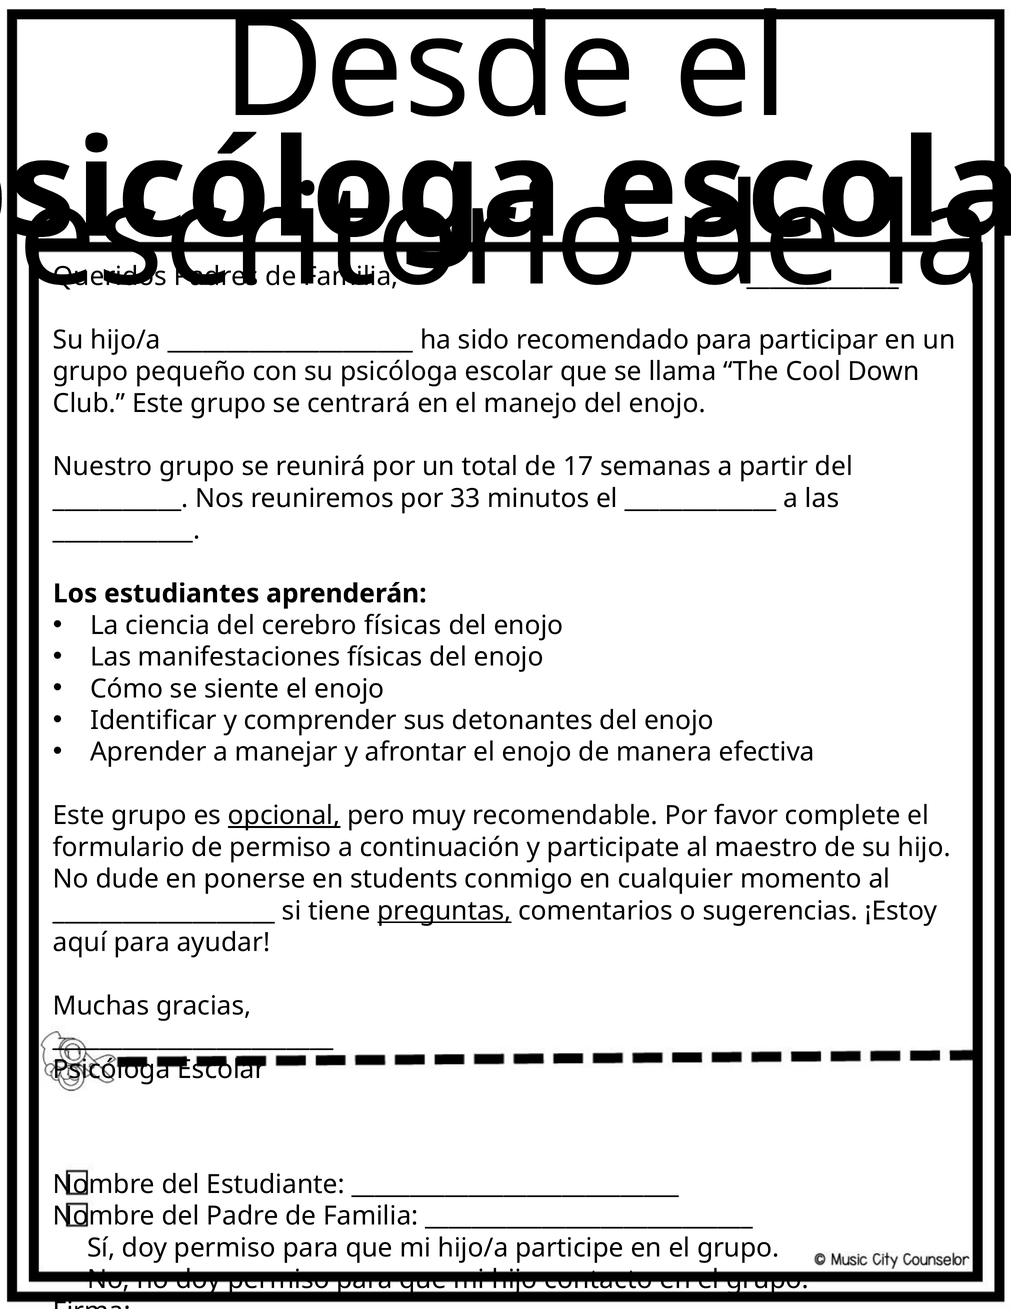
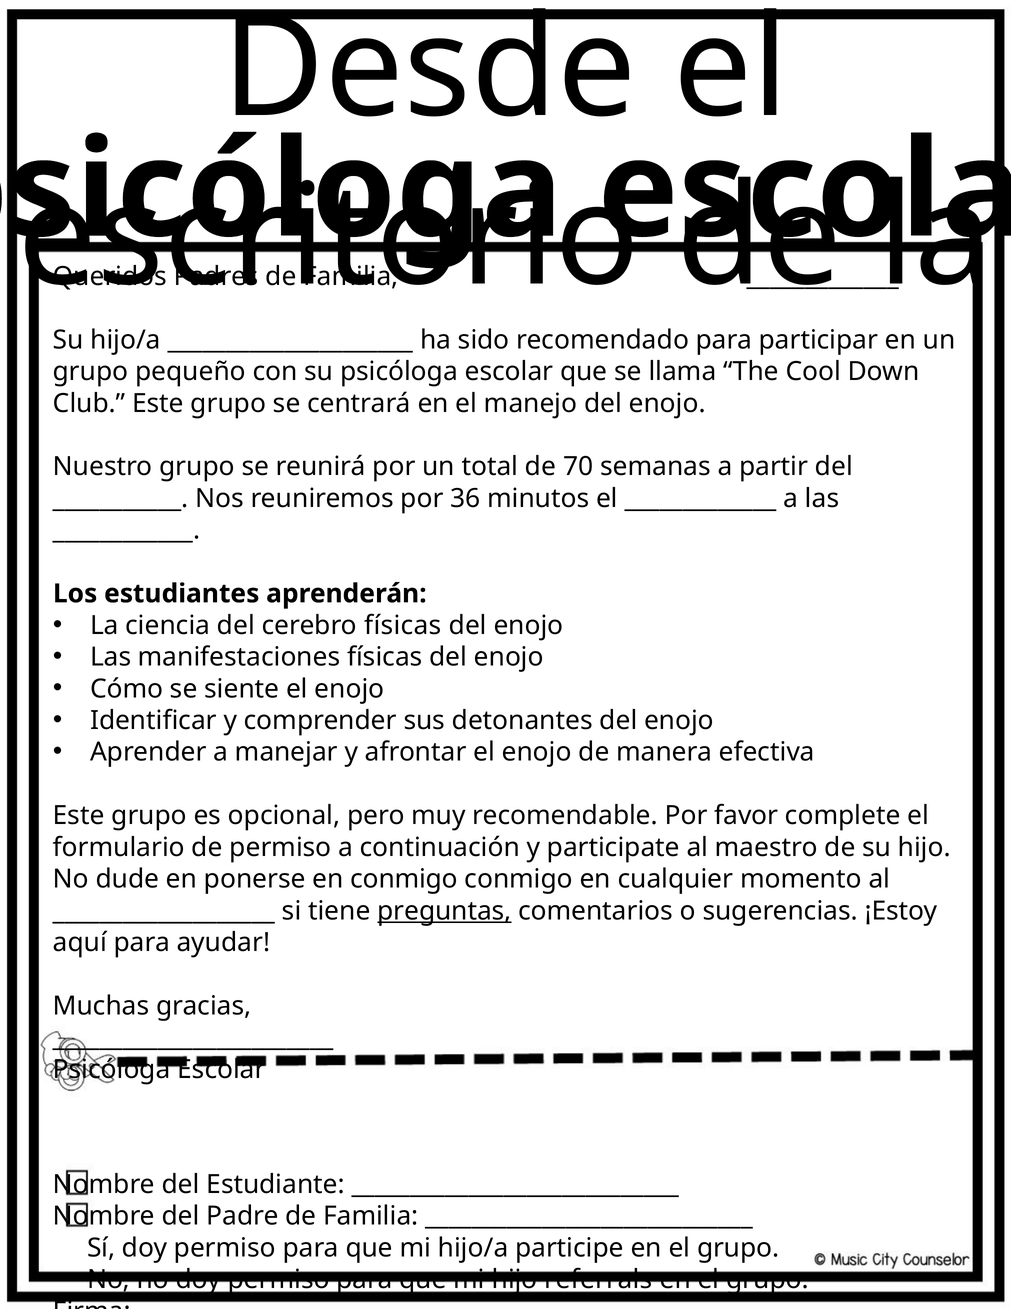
17: 17 -> 70 (578, 467)
33: 33 -> 36 (465, 498)
opcional underline: present -> none (284, 815)
en students: students -> conmigo (404, 879)
contacto: contacto -> referrals (598, 1279)
